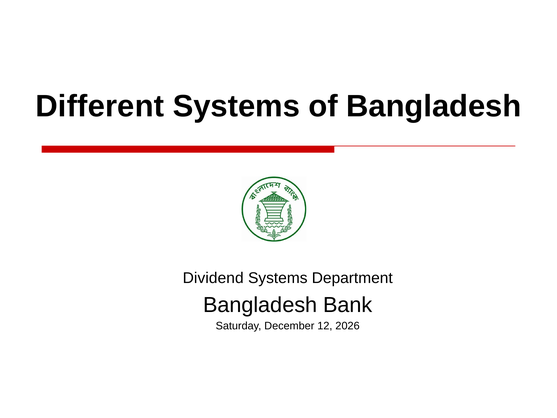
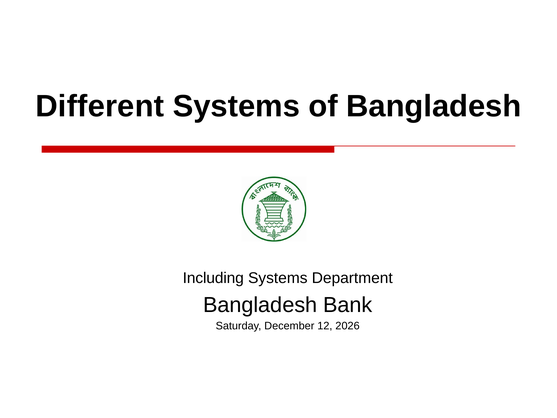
Dividend: Dividend -> Including (213, 278)
